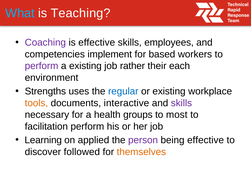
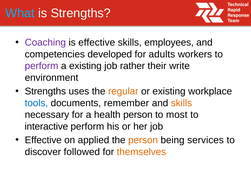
is Teaching: Teaching -> Strengths (81, 13)
implement: implement -> developed (110, 54)
based: based -> adults (162, 54)
each: each -> write (179, 66)
regular colour: blue -> orange (123, 91)
tools colour: orange -> blue (36, 103)
interactive: interactive -> remember (126, 103)
skills colour: purple -> orange (181, 103)
health groups: groups -> person (138, 115)
facilitation: facilitation -> interactive (46, 127)
Learning: Learning -> Effective (43, 140)
person colour: purple -> orange (143, 140)
being effective: effective -> services (206, 140)
